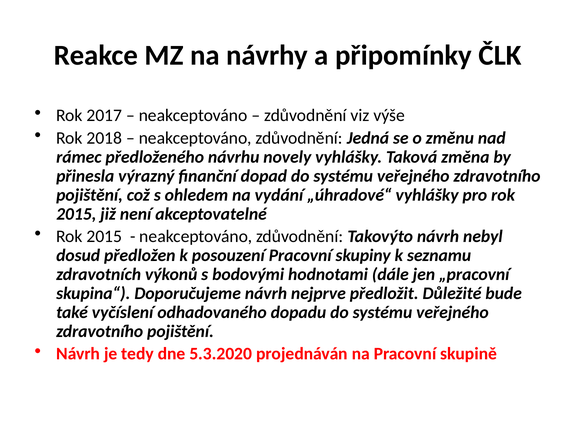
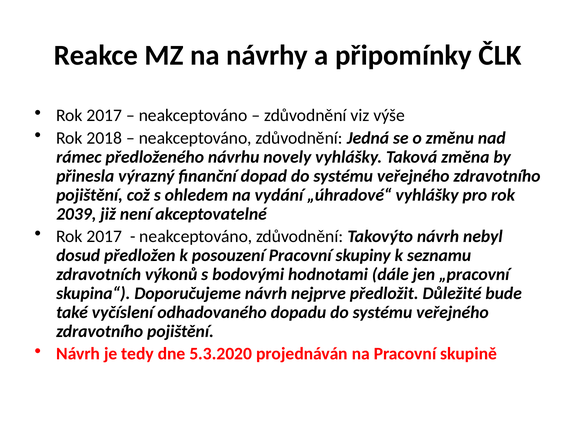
2015: 2015 -> 2039 (76, 214)
2015: 2015 -> 2017 (104, 236)
